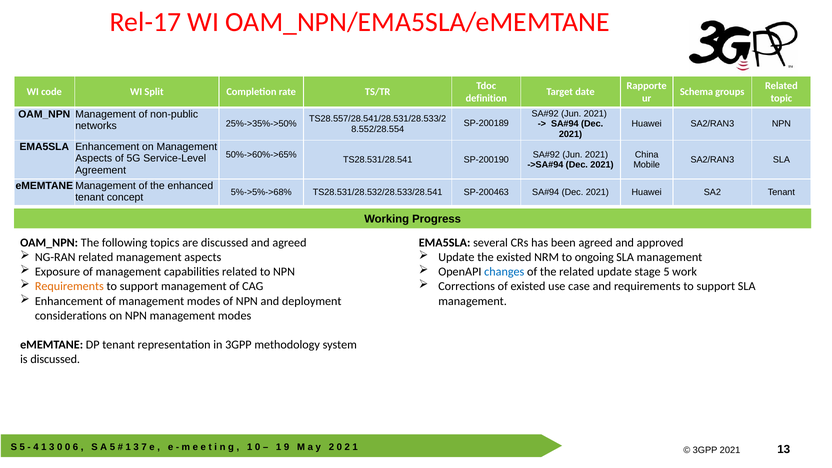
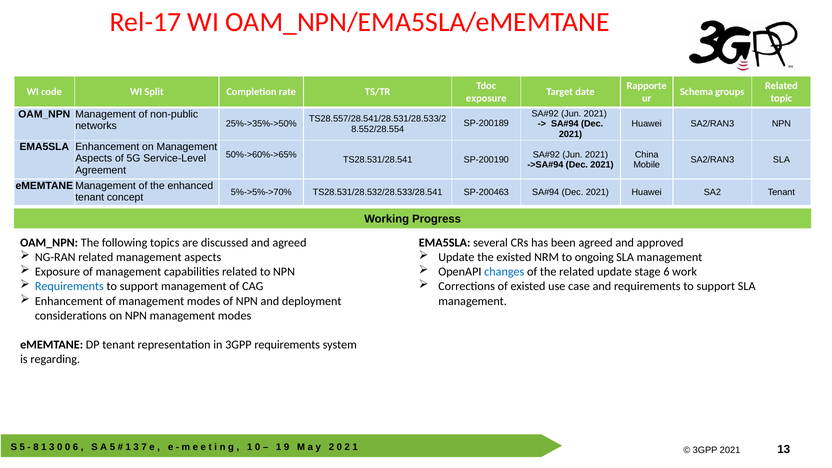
definition: definition -> exposure (486, 98)
5%->5%->68%: 5%->5%->68% -> 5%->5%->70% (261, 192)
stage 5: 5 -> 6 (666, 272)
Requirements colour: orange -> blue (69, 286)
3GPP methodology: methodology -> requirements (287, 345)
is discussed: discussed -> regarding (55, 359)
4: 4 -> 8 (36, 447)
